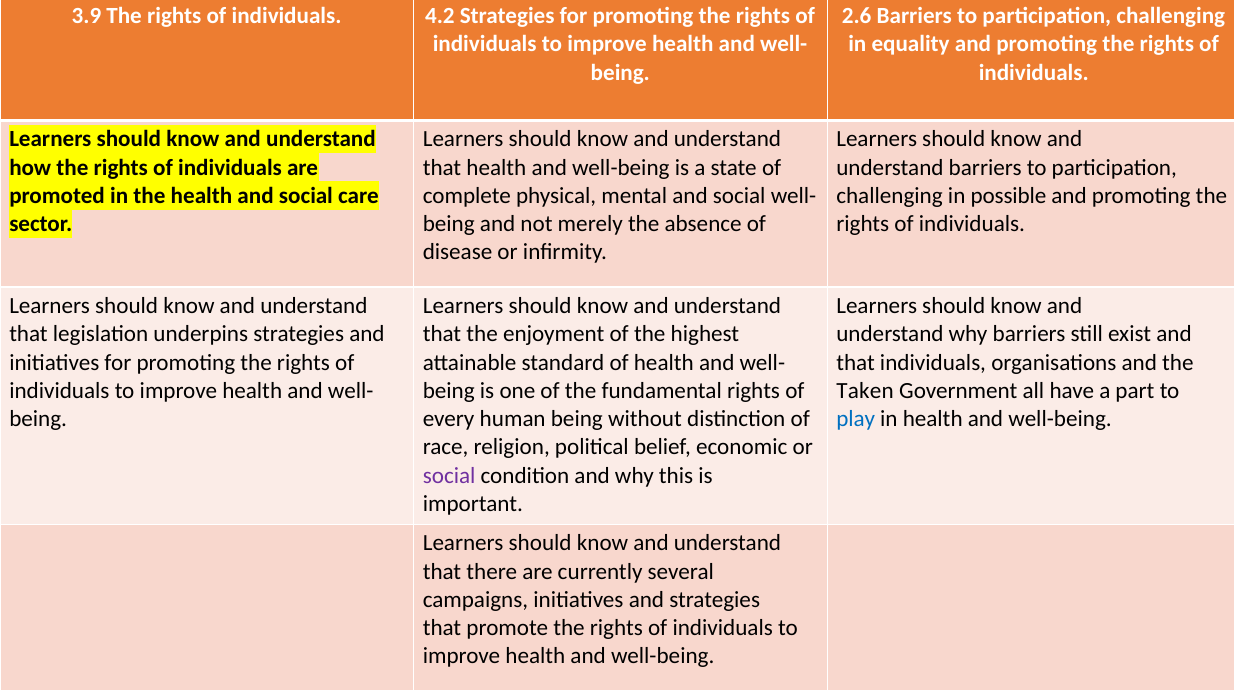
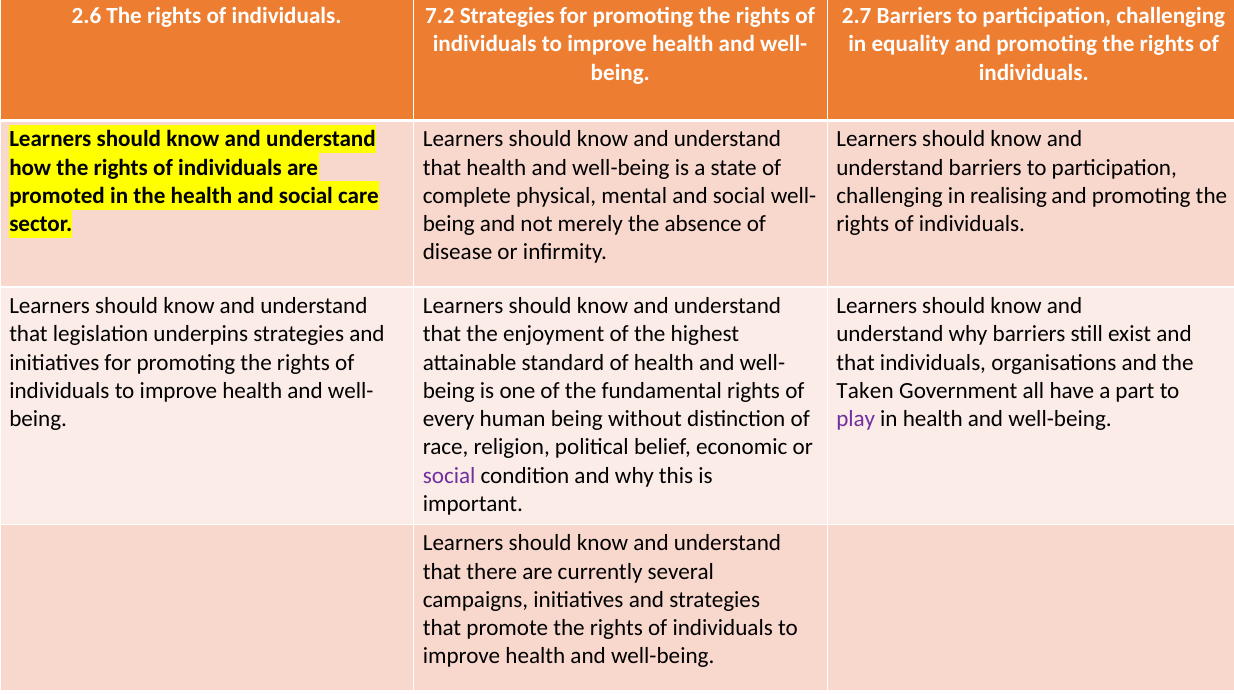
3.9: 3.9 -> 2.6 (86, 16)
4.2: 4.2 -> 7.2 (440, 16)
2.6: 2.6 -> 2.7 (857, 16)
possible: possible -> realising (1009, 196)
play colour: blue -> purple (856, 419)
